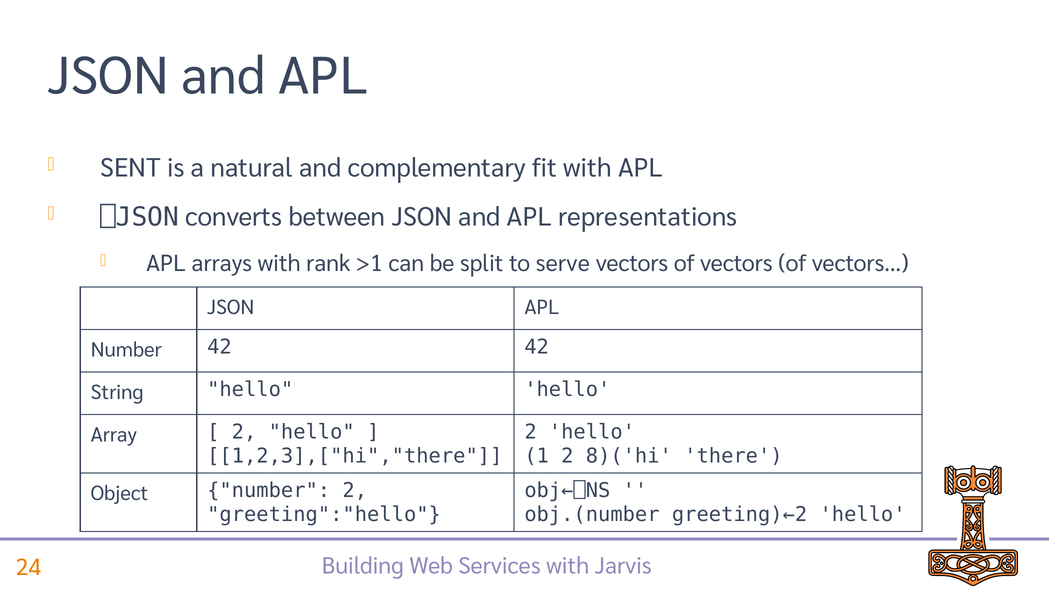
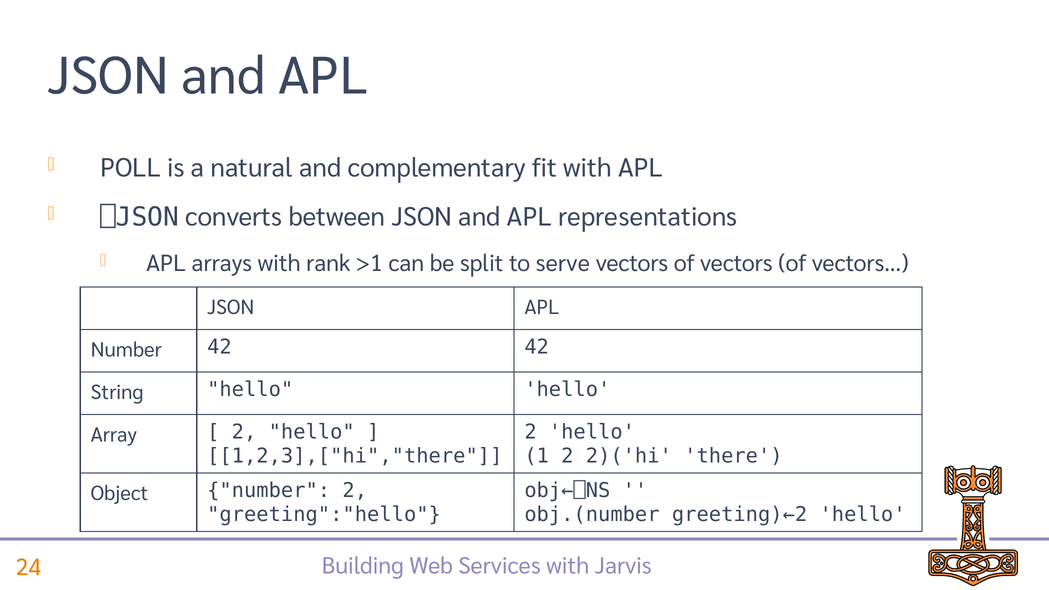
SENT: SENT -> POLL (131, 168)
8)('hi: 8)('hi -> 2)('hi (629, 456)
